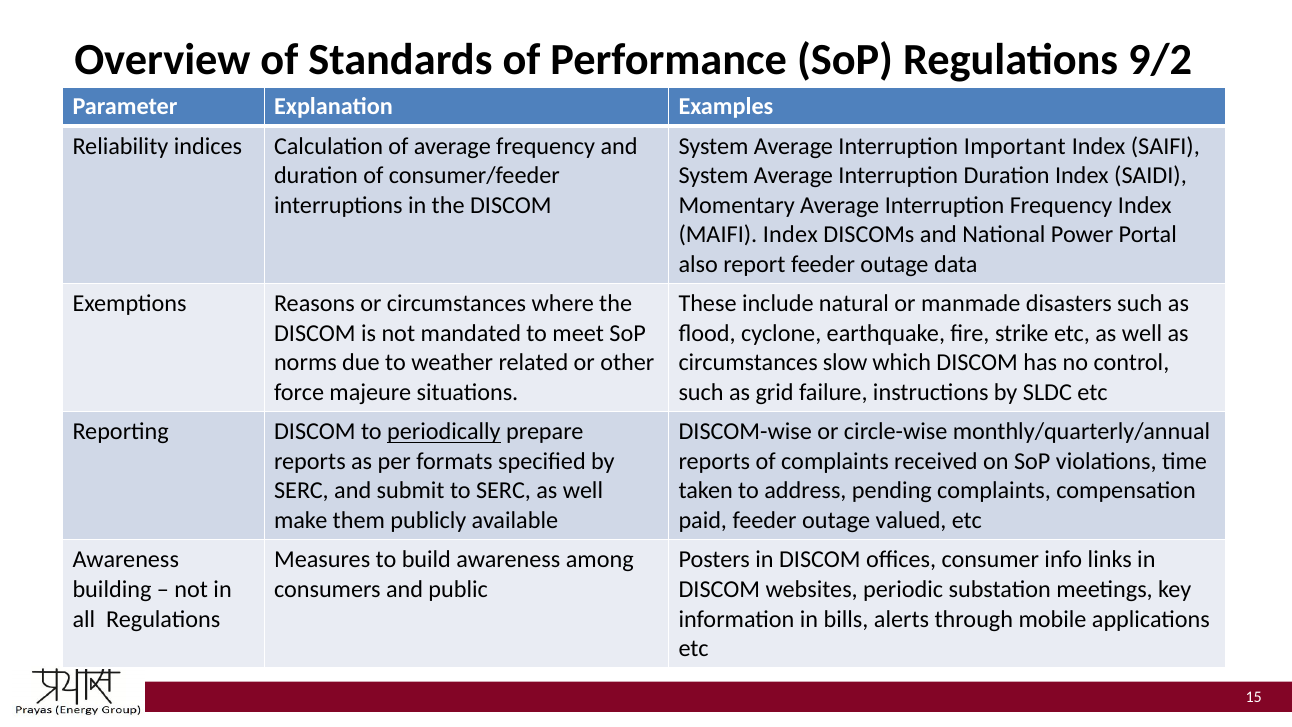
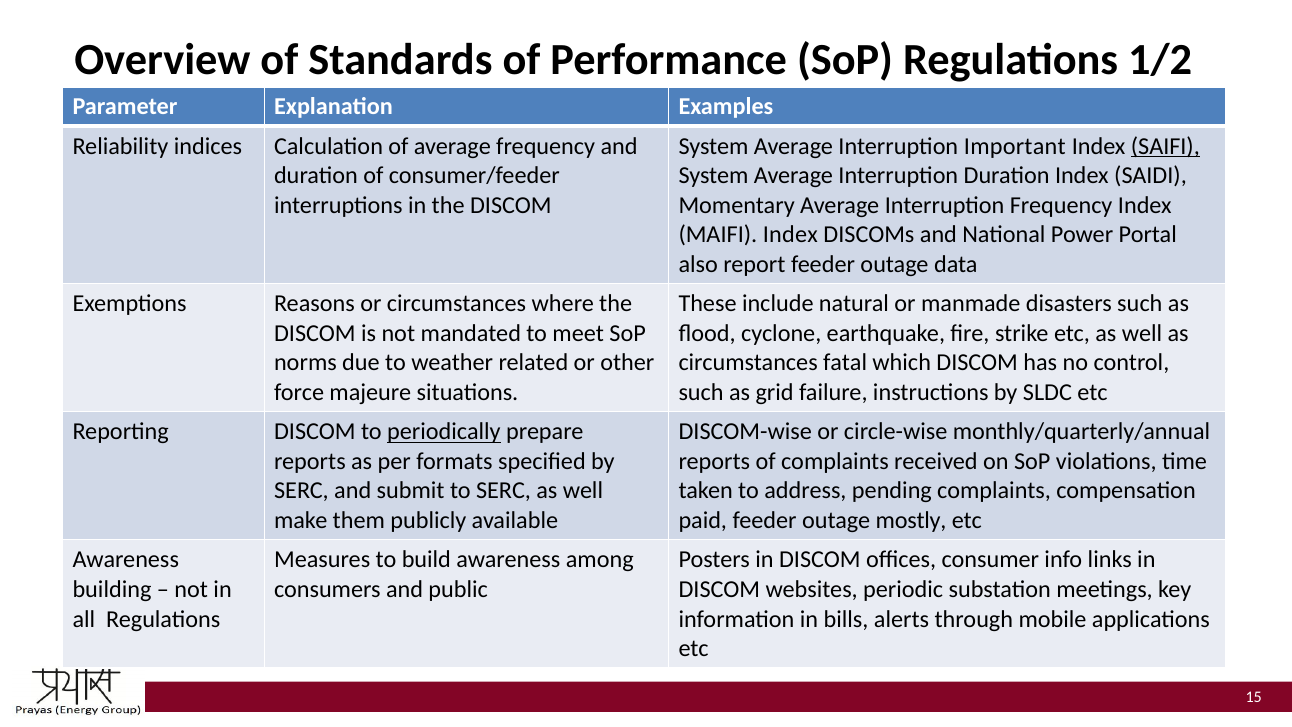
9/2: 9/2 -> 1/2 (1160, 60)
SAIFI underline: none -> present (1165, 146)
slow: slow -> fatal (845, 363)
valued: valued -> mostly (911, 520)
